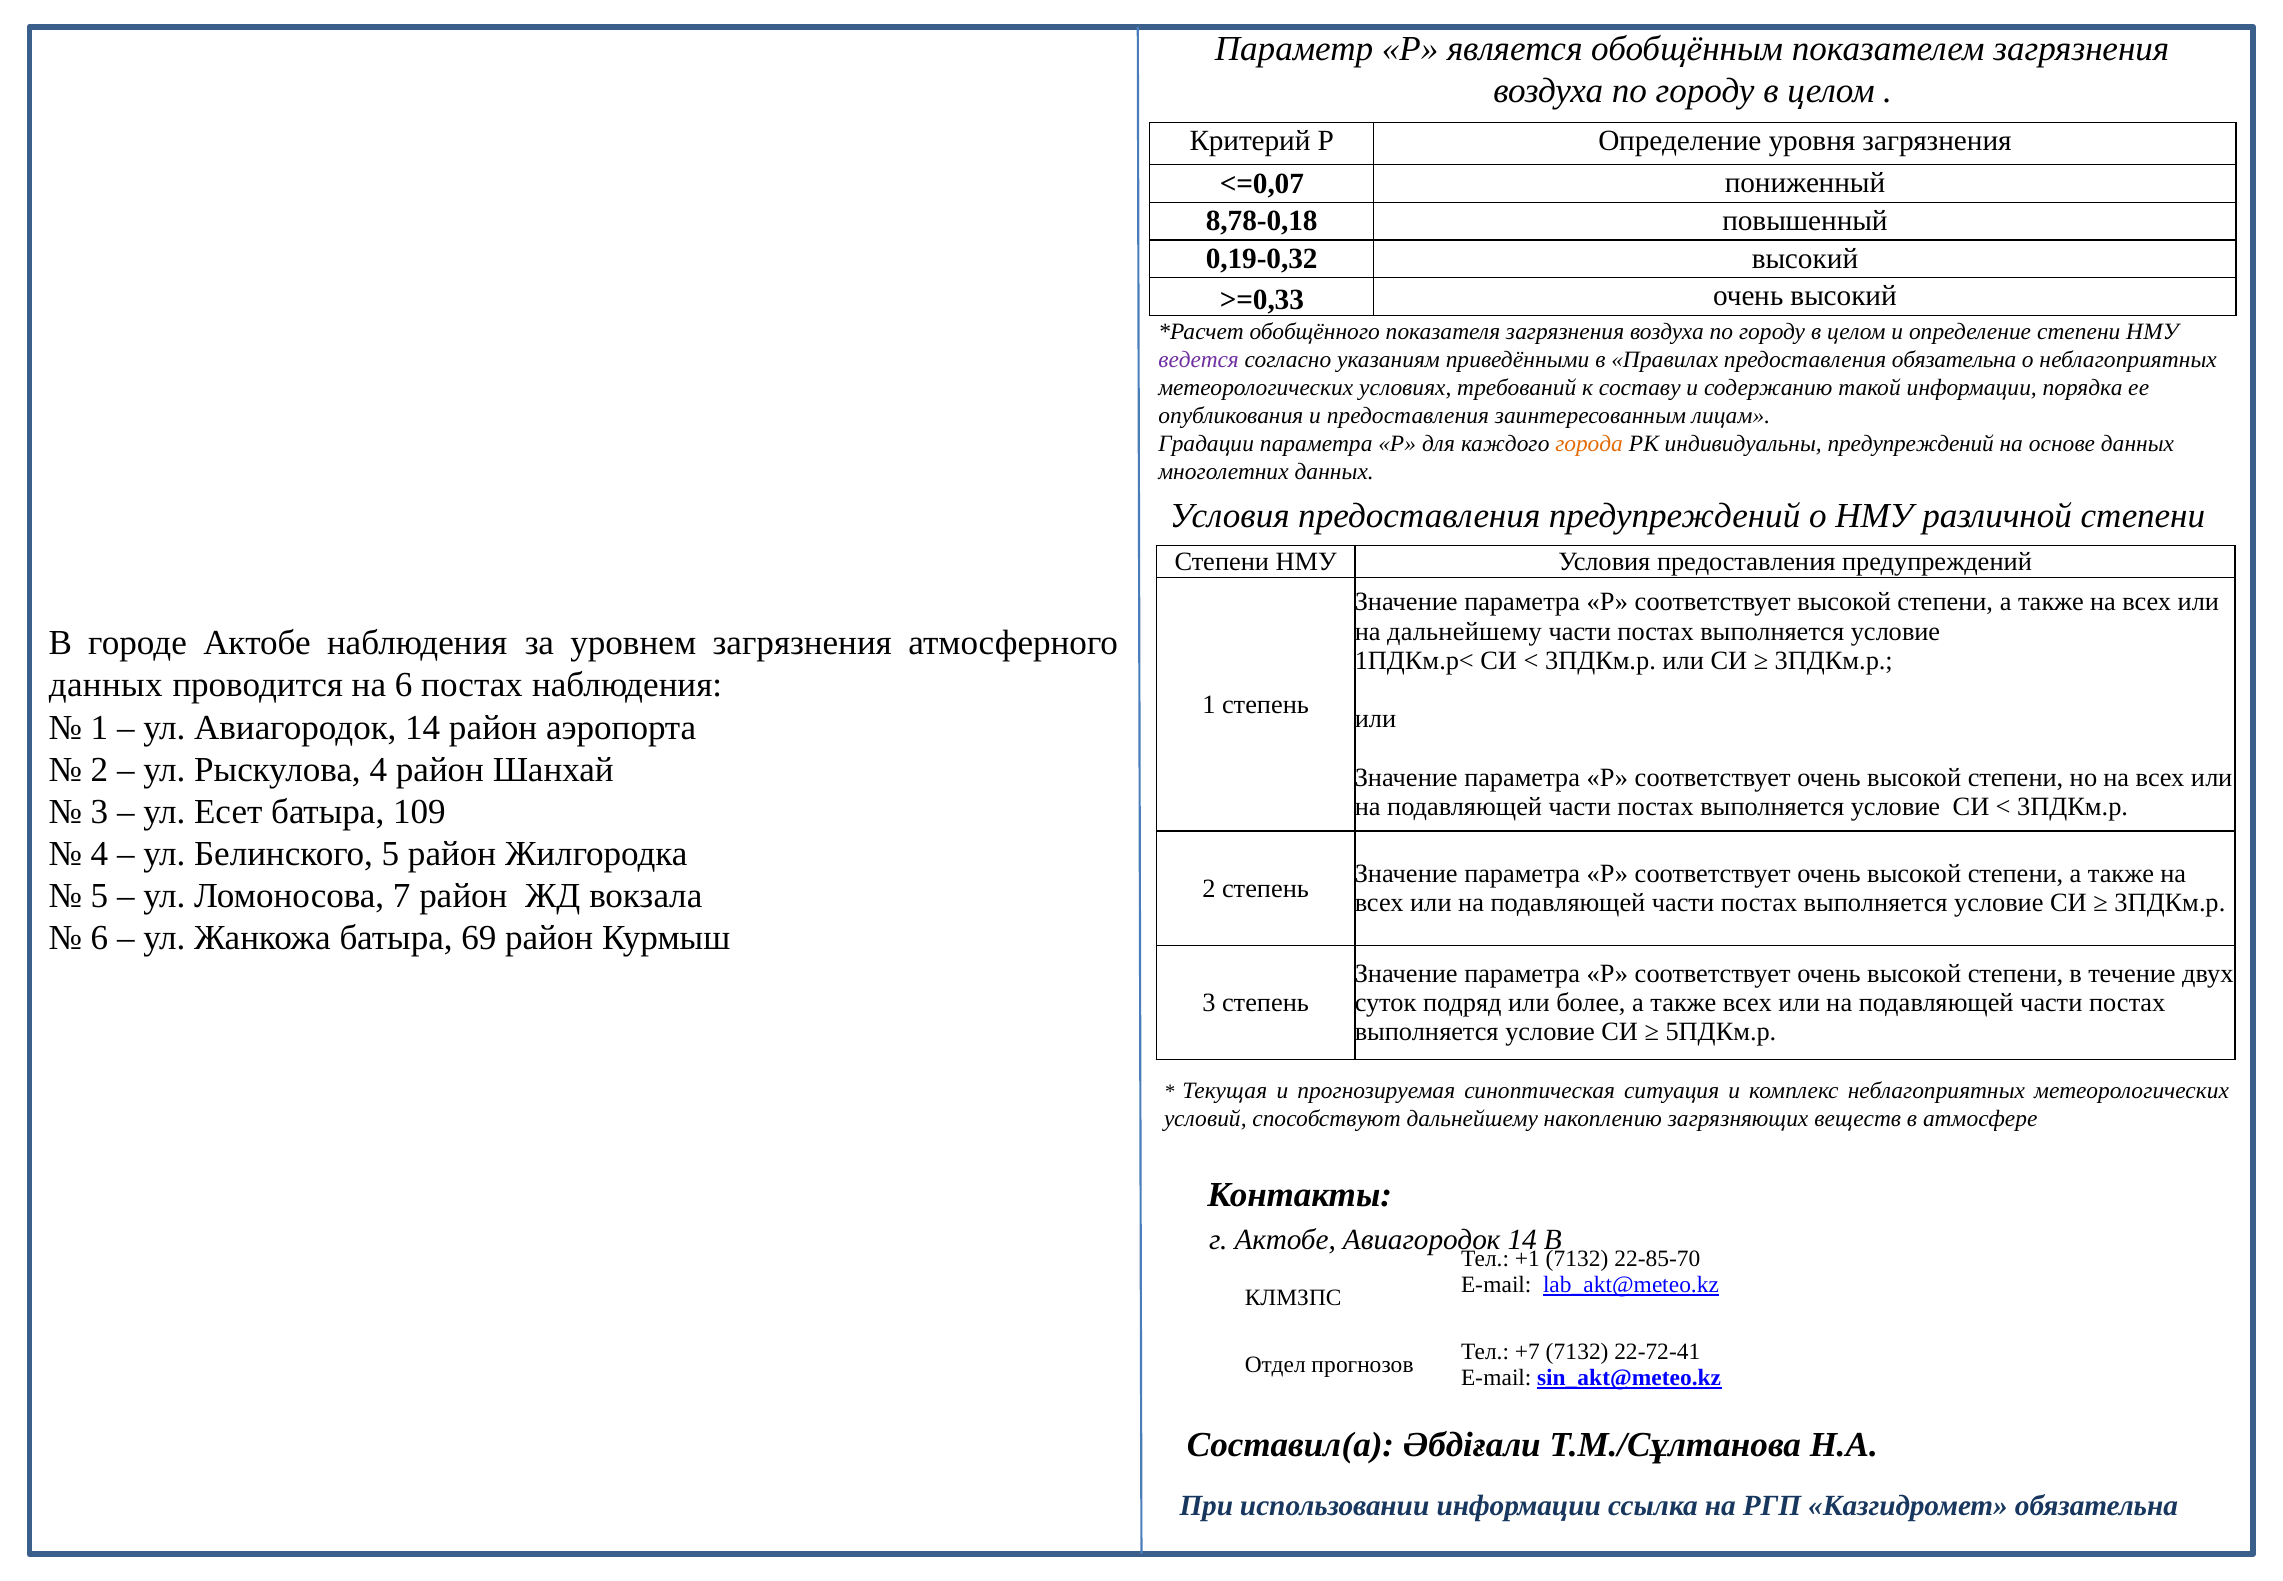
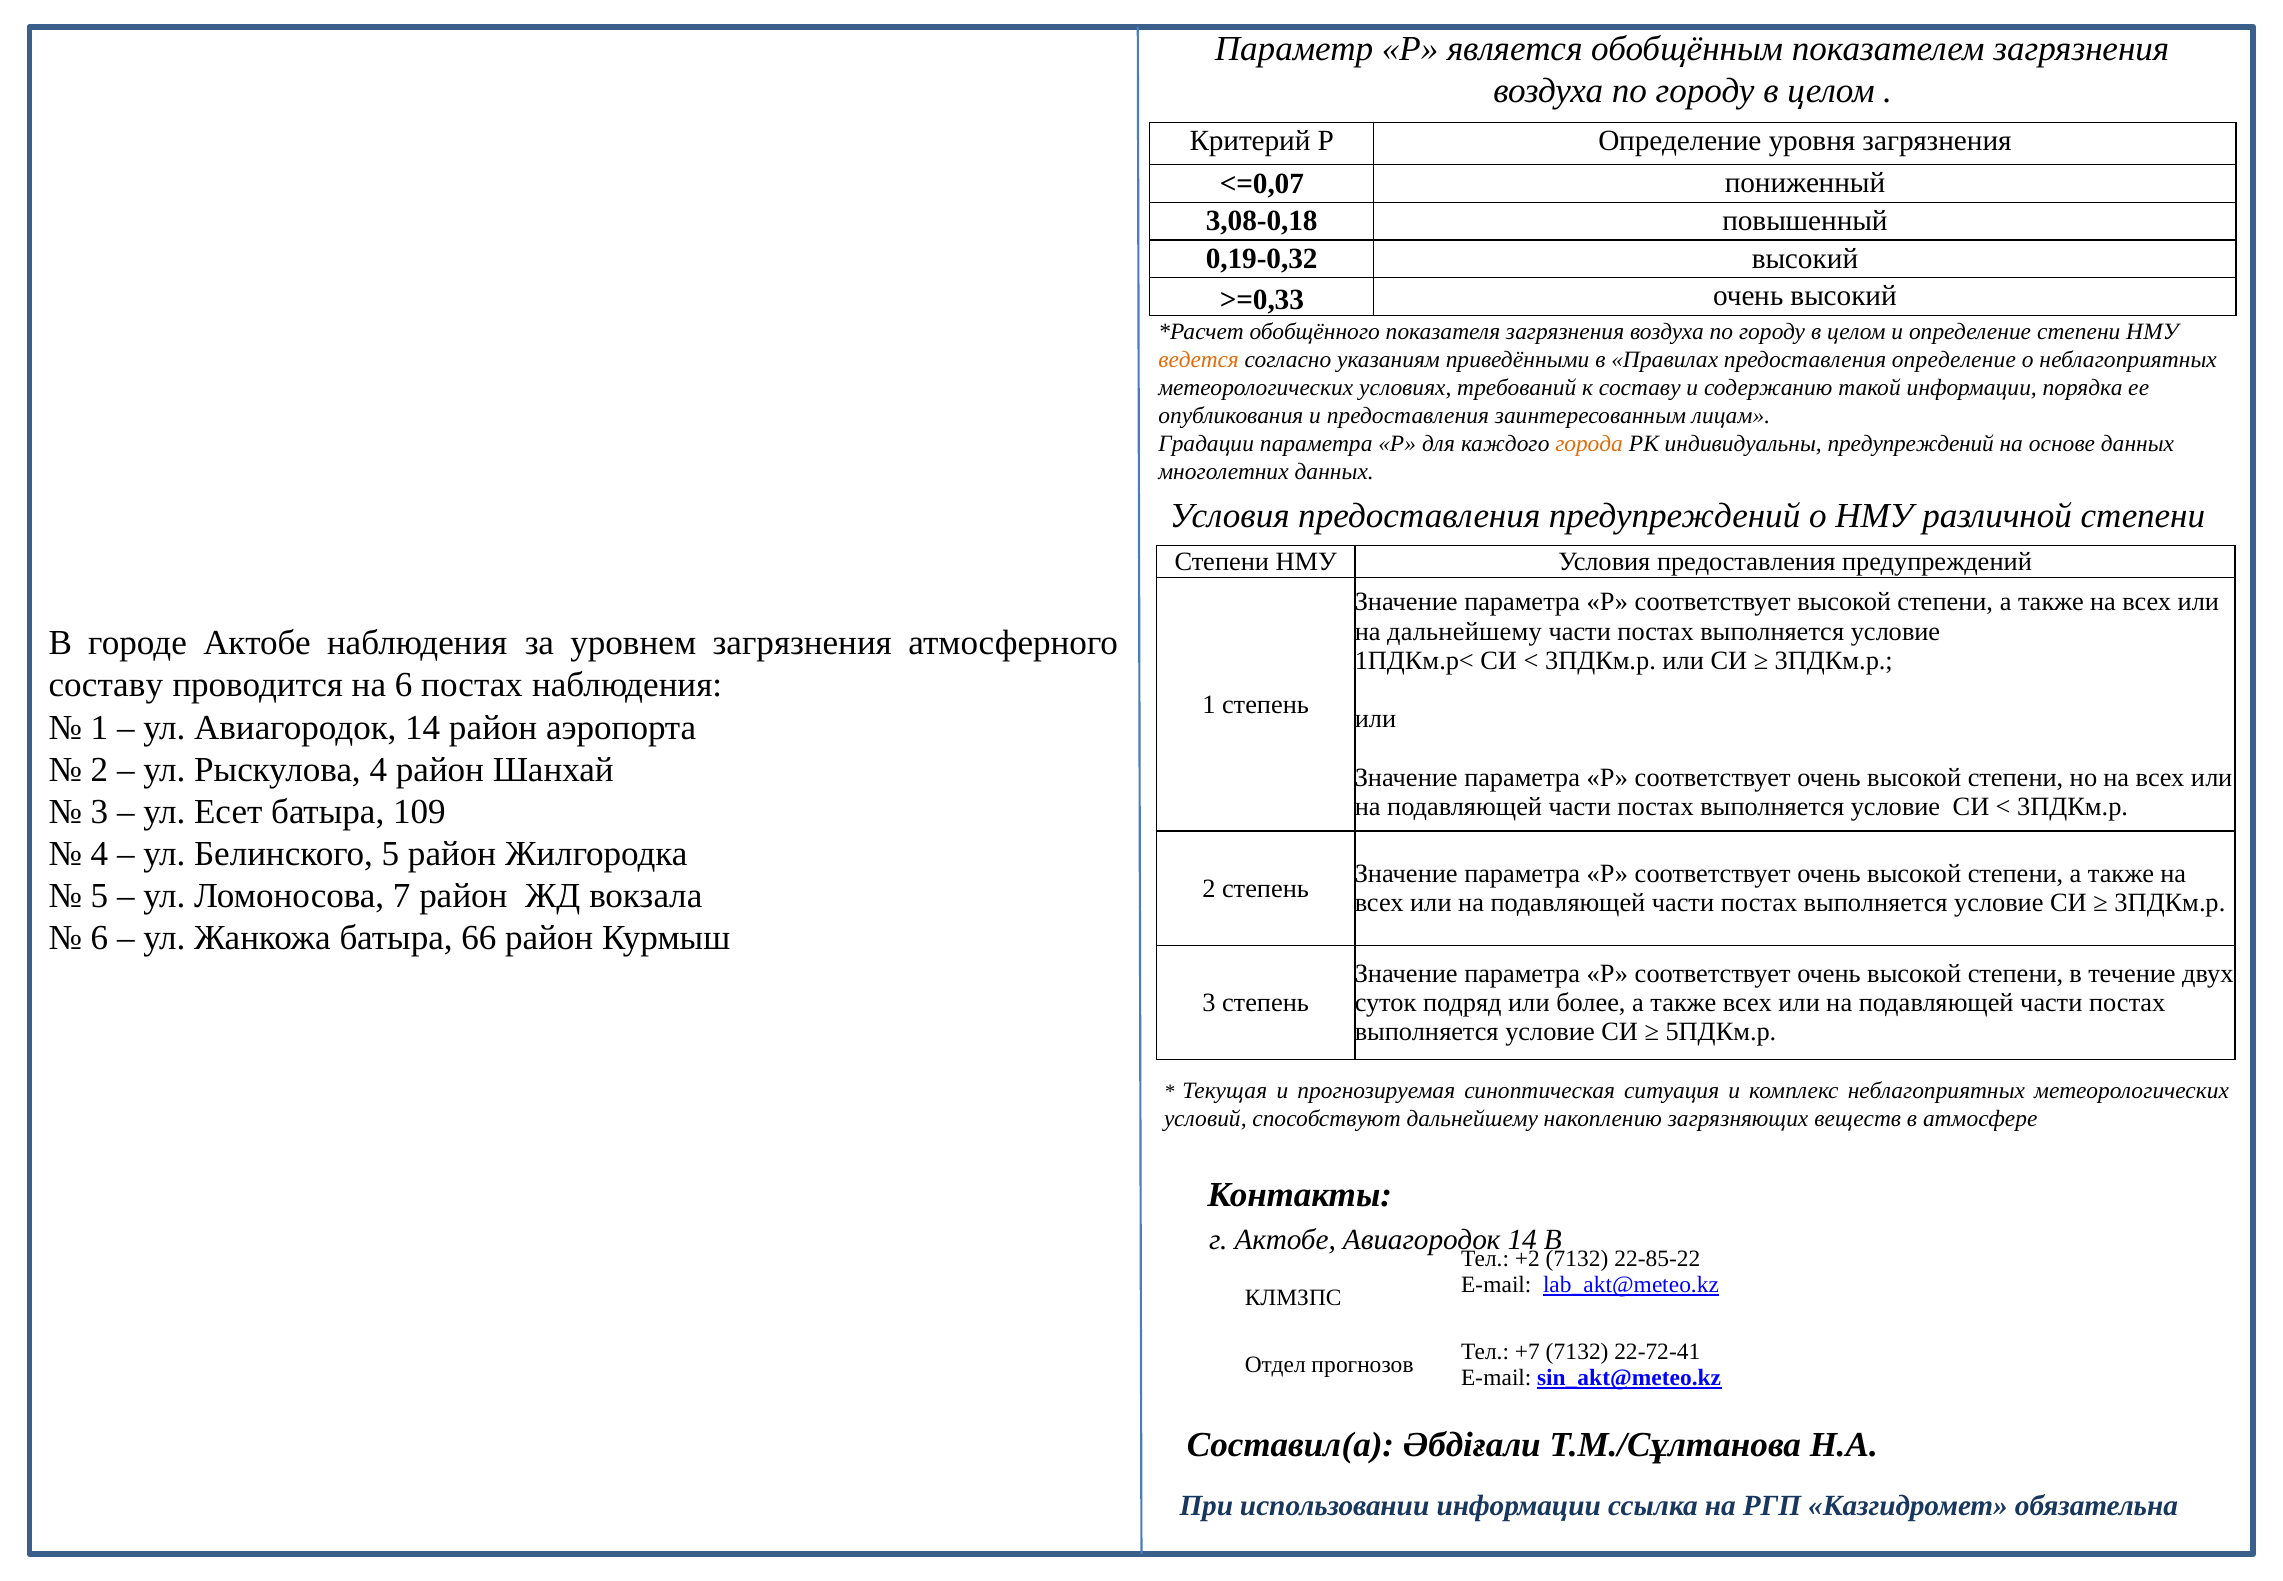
8,78-0,18: 8,78-0,18 -> 3,08-0,18 (1262, 221)
ведется colour: purple -> orange (1199, 359)
предоставления обязательна: обязательна -> определение (1954, 359)
данных: данных -> составу (106, 685)
69: 69 -> 66 (479, 938)
+1: +1 -> +2 (1527, 1258)
22-85-70: 22-85-70 -> 22-85-22 (1657, 1258)
